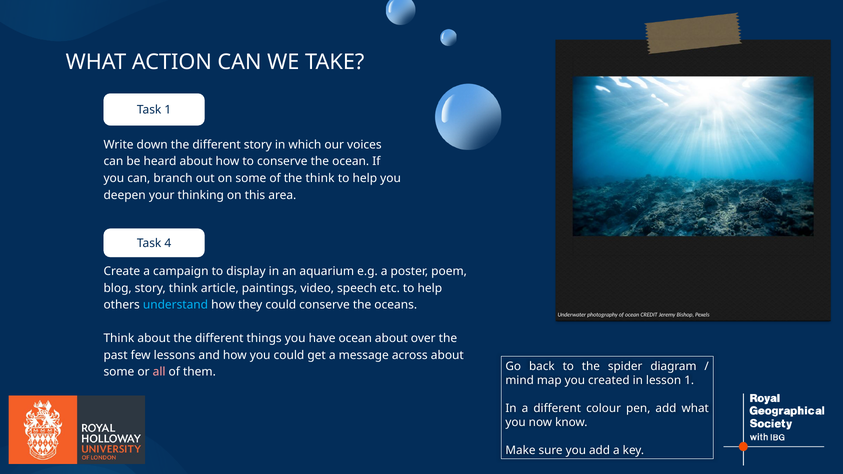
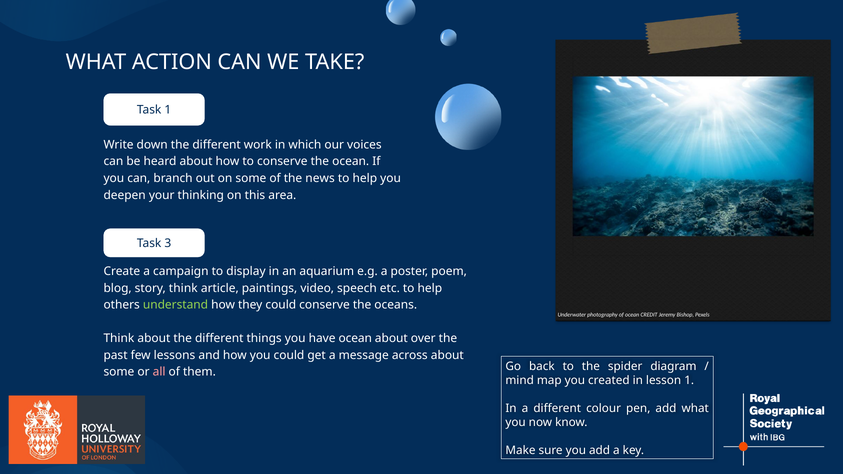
different story: story -> work (258, 145)
the think: think -> news (320, 178)
4: 4 -> 3 (168, 244)
understand colour: light blue -> light green (175, 305)
